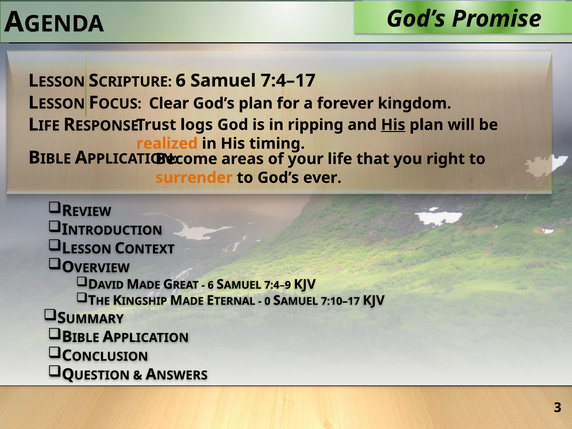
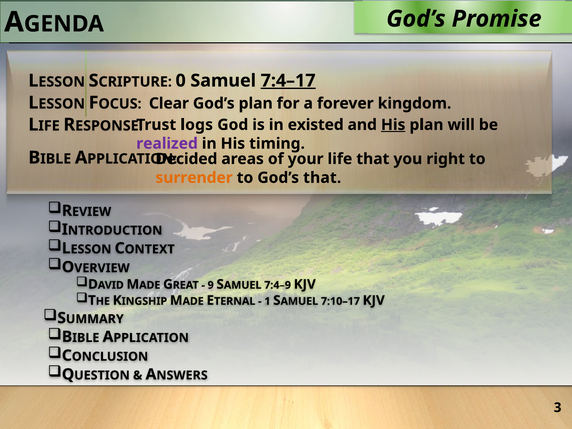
6: 6 -> 0 (181, 81)
7:4–17 underline: none -> present (288, 81)
ripping: ripping -> existed (316, 125)
realized colour: orange -> purple (167, 144)
Become: Become -> Decided (186, 159)
God’s ever: ever -> that (322, 178)
6: 6 -> 9 (211, 285)
0: 0 -> 1 (267, 301)
